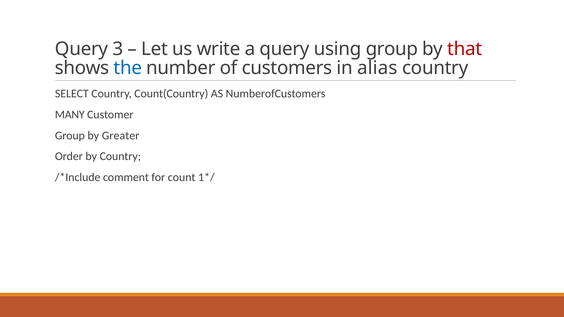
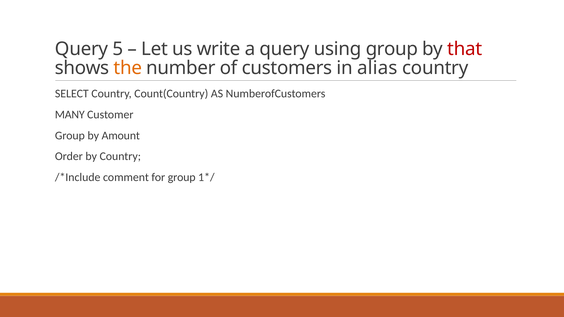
3: 3 -> 5 (118, 49)
the colour: blue -> orange (128, 68)
Greater: Greater -> Amount (121, 136)
for count: count -> group (182, 177)
